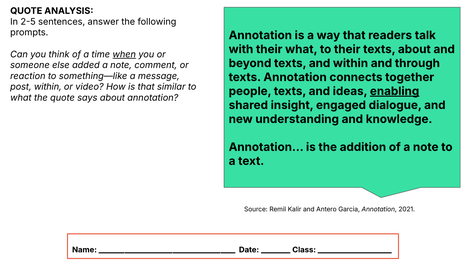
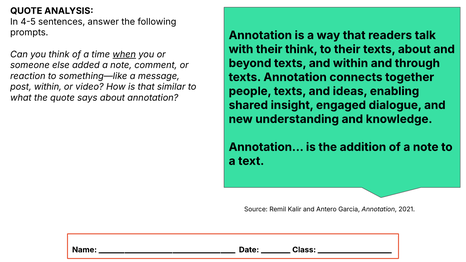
2-5: 2-5 -> 4-5 (28, 22)
their what: what -> think (301, 49)
enabling underline: present -> none (395, 91)
